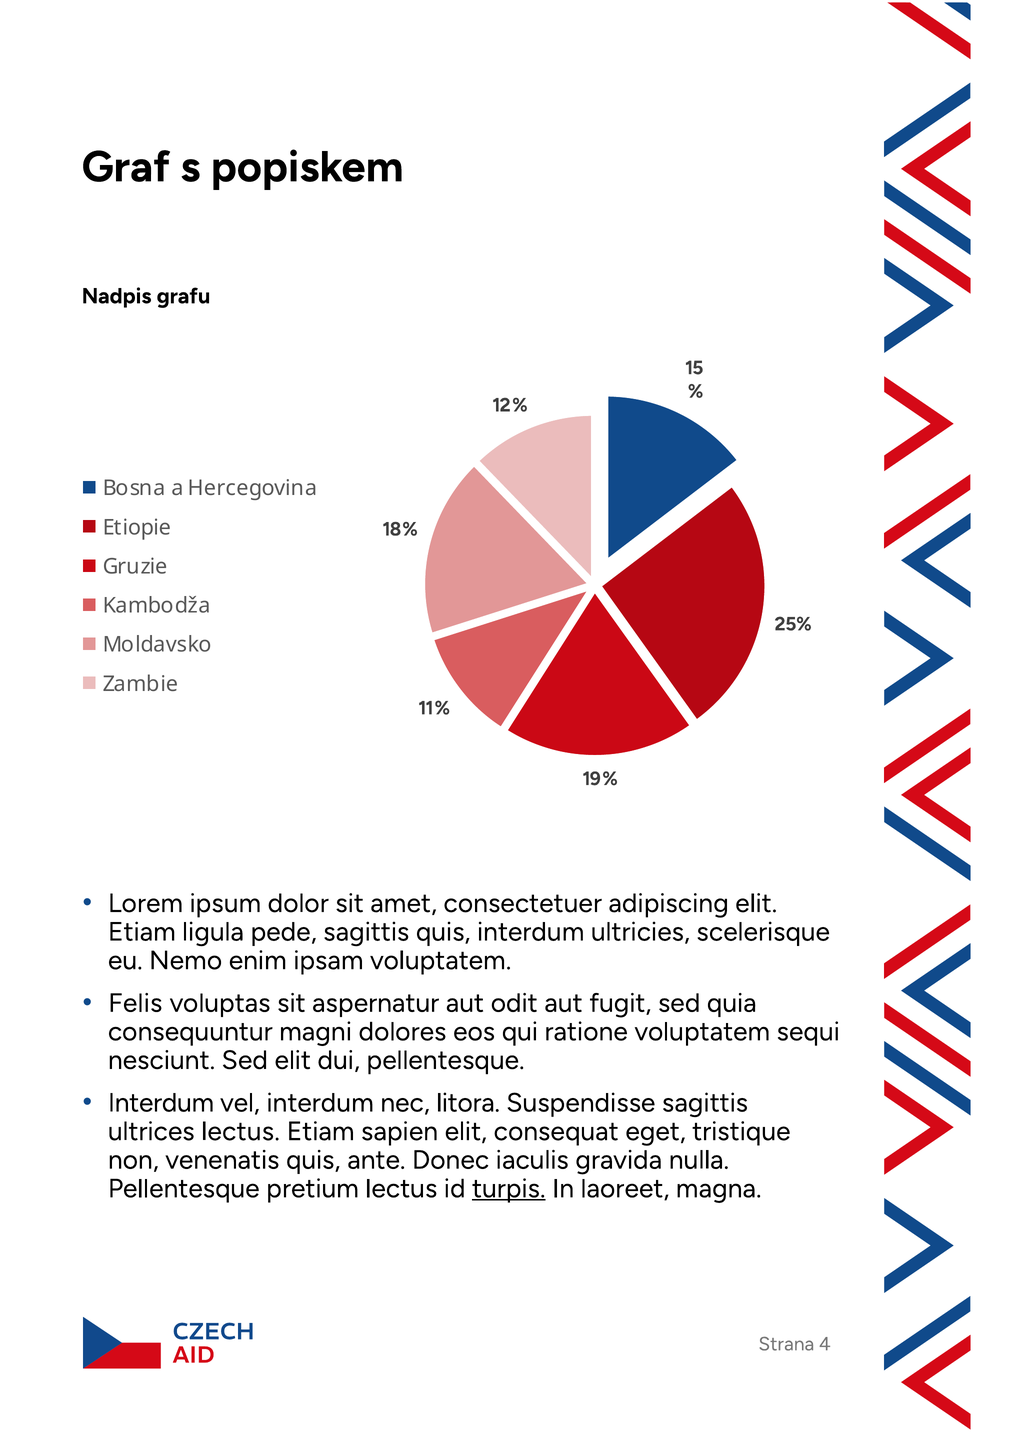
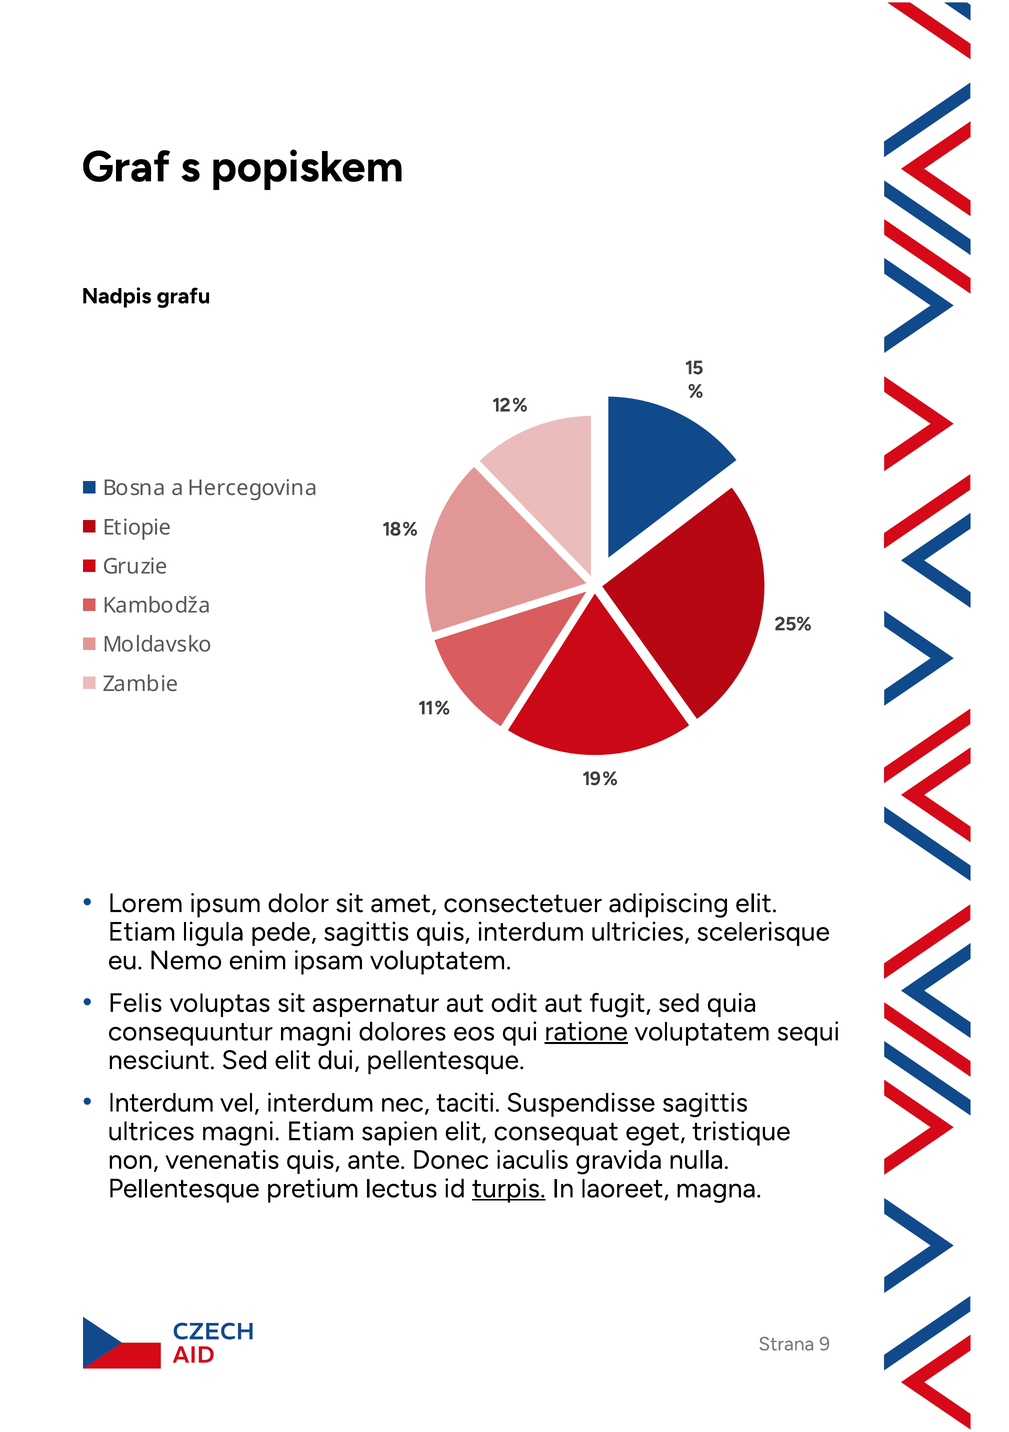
ratione underline: none -> present (586, 1031)
litora: litora -> taciti (468, 1103)
ultrices lectus: lectus -> magni (241, 1131)
4: 4 -> 9 (825, 1344)
